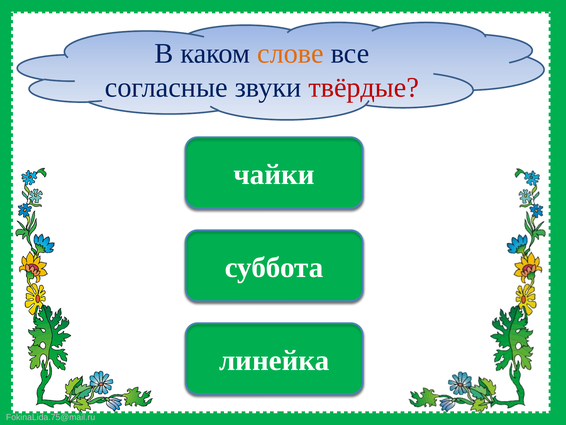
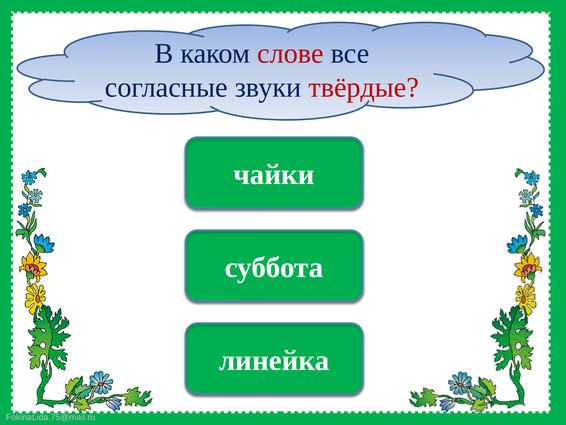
слове colour: orange -> red (290, 53)
